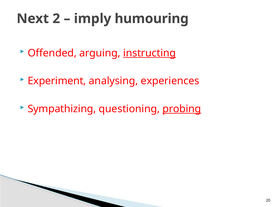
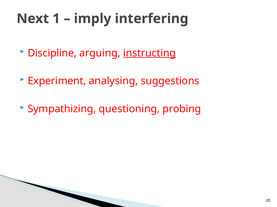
2: 2 -> 1 (56, 19)
humouring: humouring -> interfering (152, 19)
Offended: Offended -> Discipline (52, 53)
experiences: experiences -> suggestions (170, 81)
probing underline: present -> none (182, 109)
